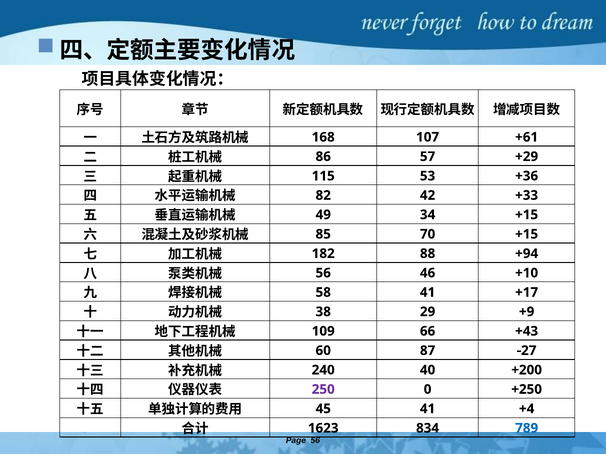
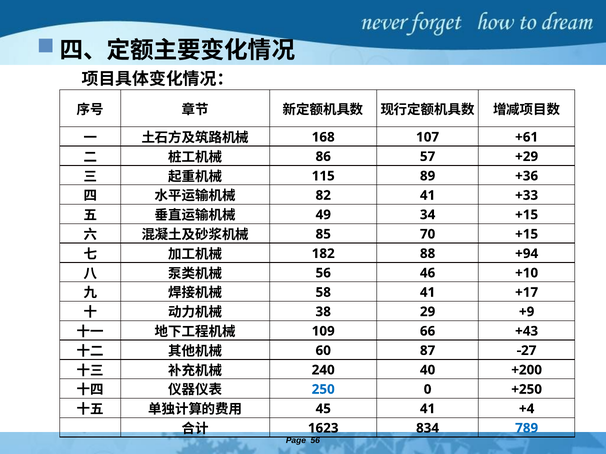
53: 53 -> 89 (428, 176)
82 42: 42 -> 41 (428, 196)
250 colour: purple -> blue (323, 390)
